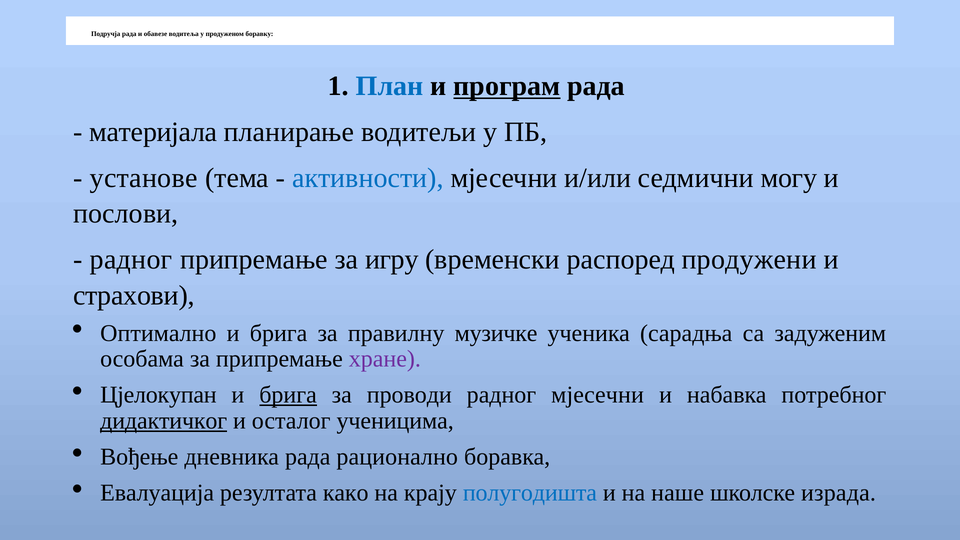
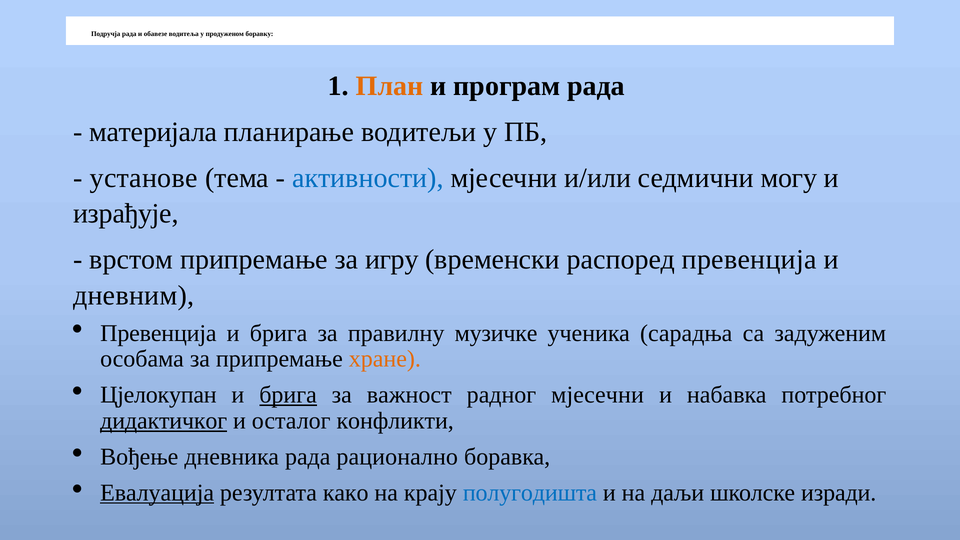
План colour: blue -> orange (390, 86)
програм underline: present -> none (507, 86)
послови: послови -> израђује (126, 214)
радног: радног -> врстом (131, 260)
распоред продужени: продужени -> превенција (749, 260)
страхови: страхови -> дневним (134, 295)
Оптимално: Оптимално -> Превенција (158, 333)
хране colour: purple -> orange (385, 359)
проводи: проводи -> важност (409, 395)
ученицима: ученицима -> конфликти (395, 421)
Евалуација underline: none -> present (157, 493)
наше: наше -> даљи (678, 493)
израда: израда -> изради (839, 493)
